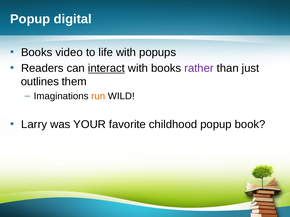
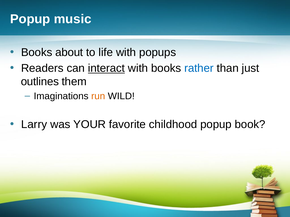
digital: digital -> music (73, 19)
video: video -> about (69, 53)
rather colour: purple -> blue (199, 68)
